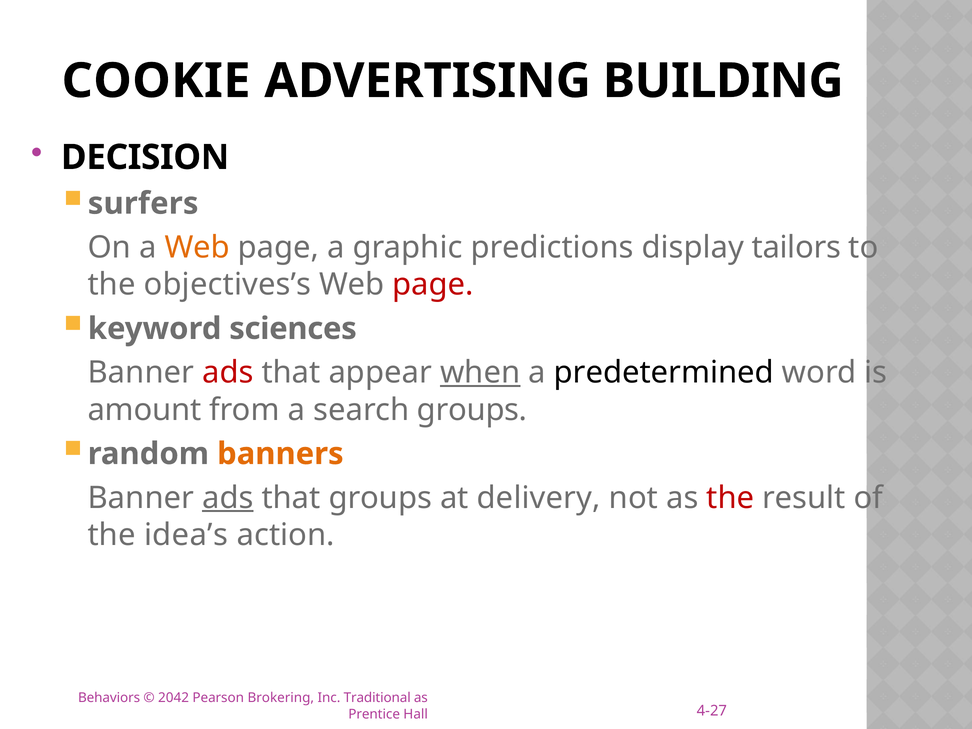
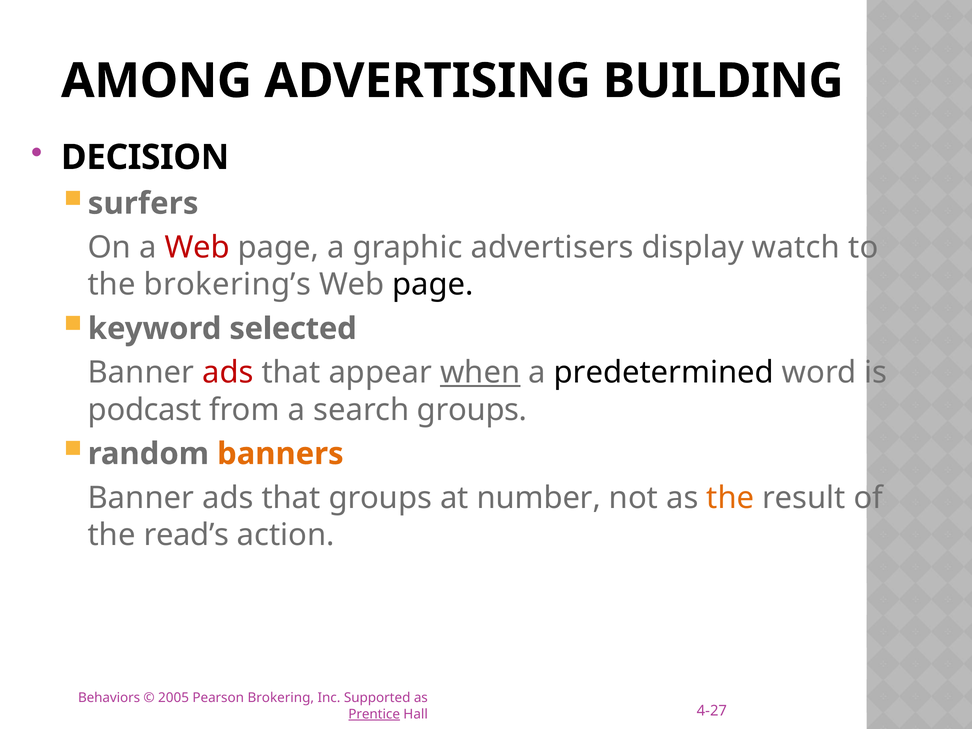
COOKIE: COOKIE -> AMONG (157, 81)
Web colour: orange -> red (197, 247)
predictions: predictions -> advertisers (552, 247)
tailors: tailors -> watch (796, 247)
objectives’s: objectives’s -> brokering’s (227, 285)
page colour: red -> black (433, 285)
sciences: sciences -> selected (293, 329)
amount: amount -> podcast (145, 410)
ads underline: present -> none (228, 498)
delivery: delivery -> number (539, 498)
the colour: red -> orange (730, 498)
idea’s: idea’s -> read’s (186, 535)
2042: 2042 -> 2005 (174, 698)
Traditional: Traditional -> Supported (377, 698)
Prentice underline: none -> present (374, 714)
